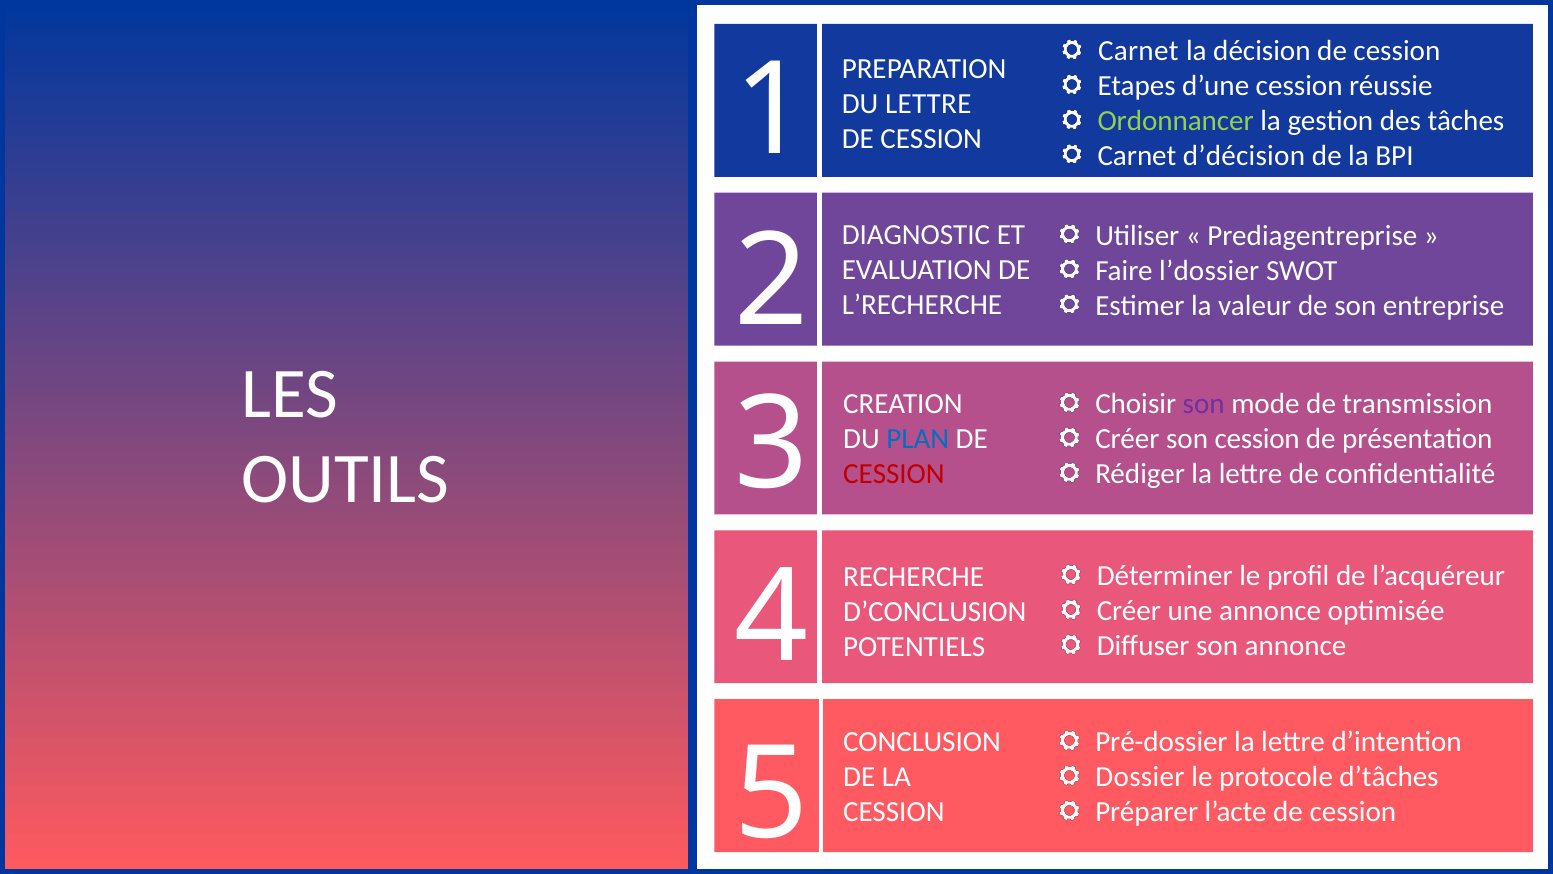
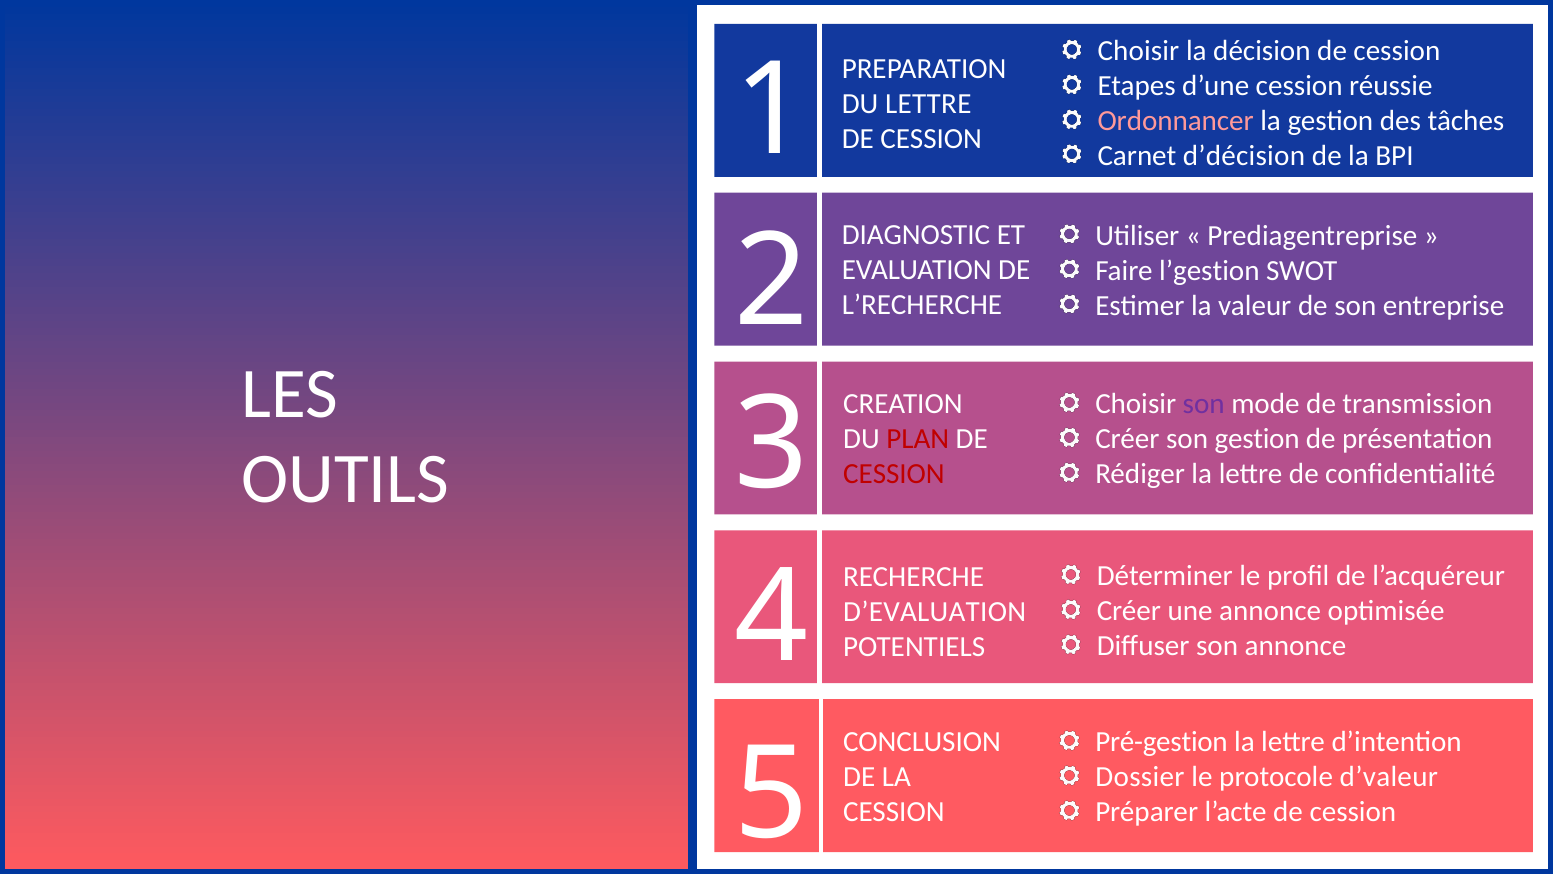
Carnet: Carnet -> Choisir (1138, 51)
Ordonnancer colour: light green -> pink (1176, 121)
l’dossier: l’dossier -> l’gestion (1209, 270)
son cession: cession -> gestion (1257, 439)
PLAN colour: blue -> red (918, 439)
D’CONCLUSION: D’CONCLUSION -> D’EVALUATION (935, 611)
Pré-dossier: Pré-dossier -> Pré-gestion (1162, 742)
d’tâches: d’tâches -> d’valeur (1389, 777)
